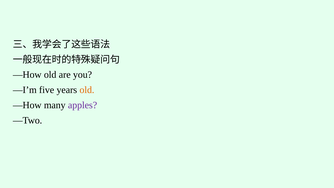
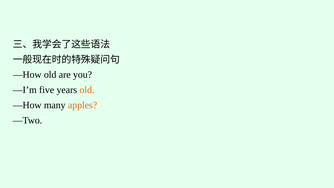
apples colour: purple -> orange (83, 105)
